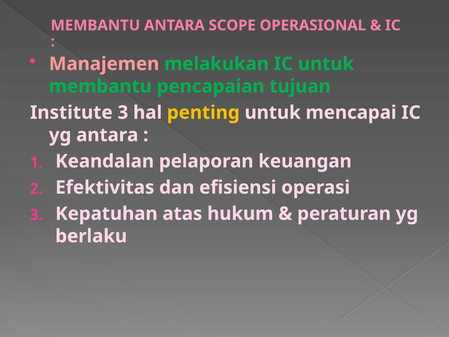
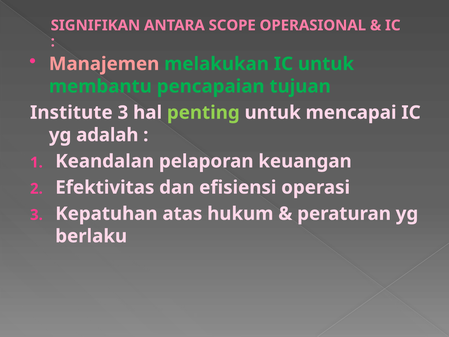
MEMBANTU: MEMBANTU -> SIGNIFIKAN (95, 25)
penting colour: yellow -> light green (203, 112)
yg antara: antara -> adalah (107, 135)
